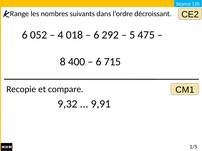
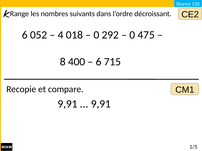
6: 6 -> 0 (96, 35)
5: 5 -> 0 (132, 35)
9,32: 9,32 -> 9,91 (68, 104)
